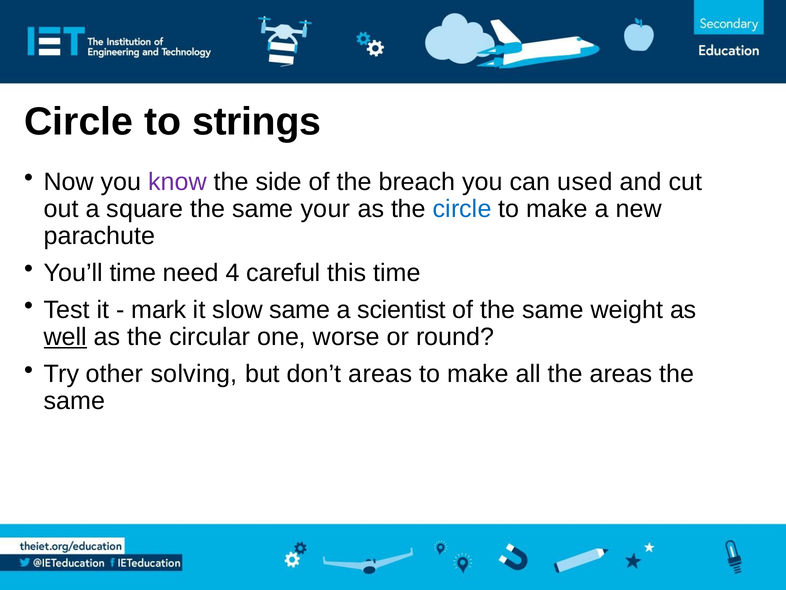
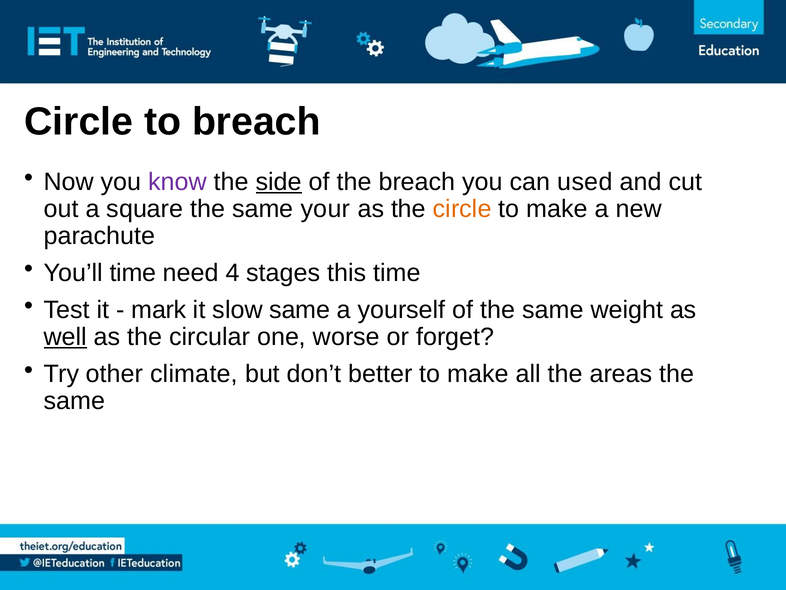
to strings: strings -> breach (256, 122)
side underline: none -> present (279, 182)
circle colour: blue -> orange (462, 209)
careful: careful -> stages (283, 273)
scientist: scientist -> yourself (401, 310)
round: round -> forget (455, 337)
solving: solving -> climate (194, 374)
don’t areas: areas -> better (380, 374)
